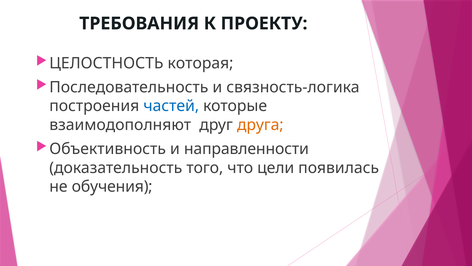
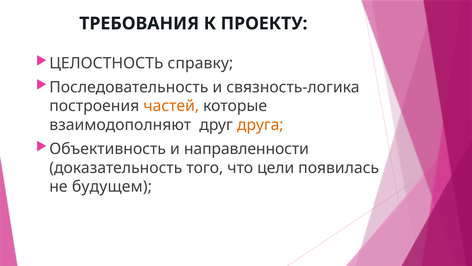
которая: которая -> справку (200, 63)
частей colour: blue -> orange (171, 106)
обучения: обучения -> будущем (112, 186)
